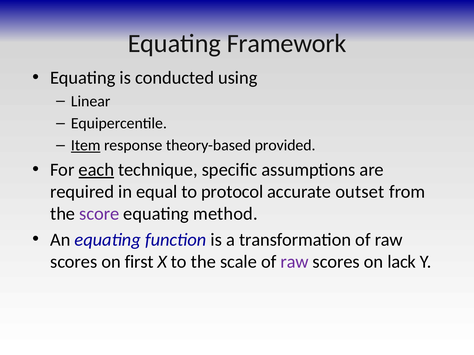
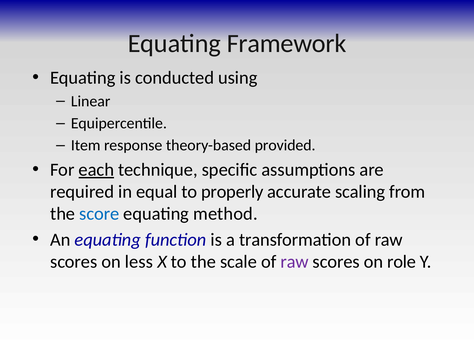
Item underline: present -> none (86, 146)
protocol: protocol -> properly (232, 192)
outset: outset -> scaling (360, 192)
score colour: purple -> blue (99, 214)
first: first -> less (139, 262)
lack: lack -> role (402, 262)
